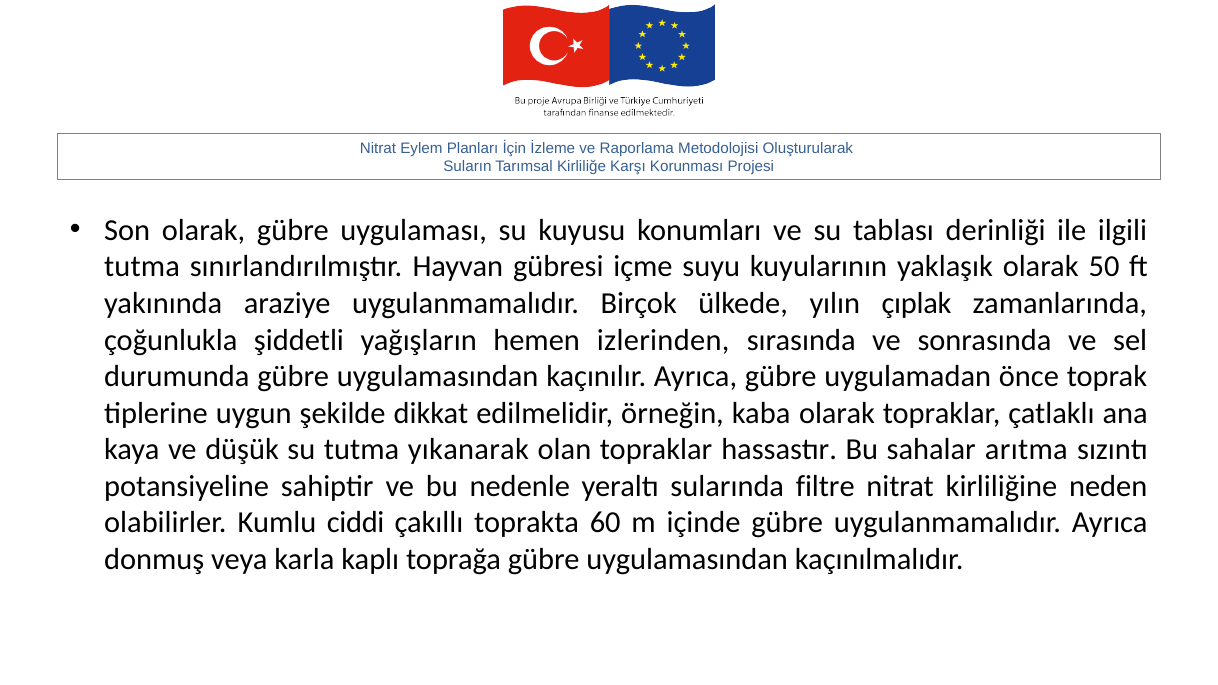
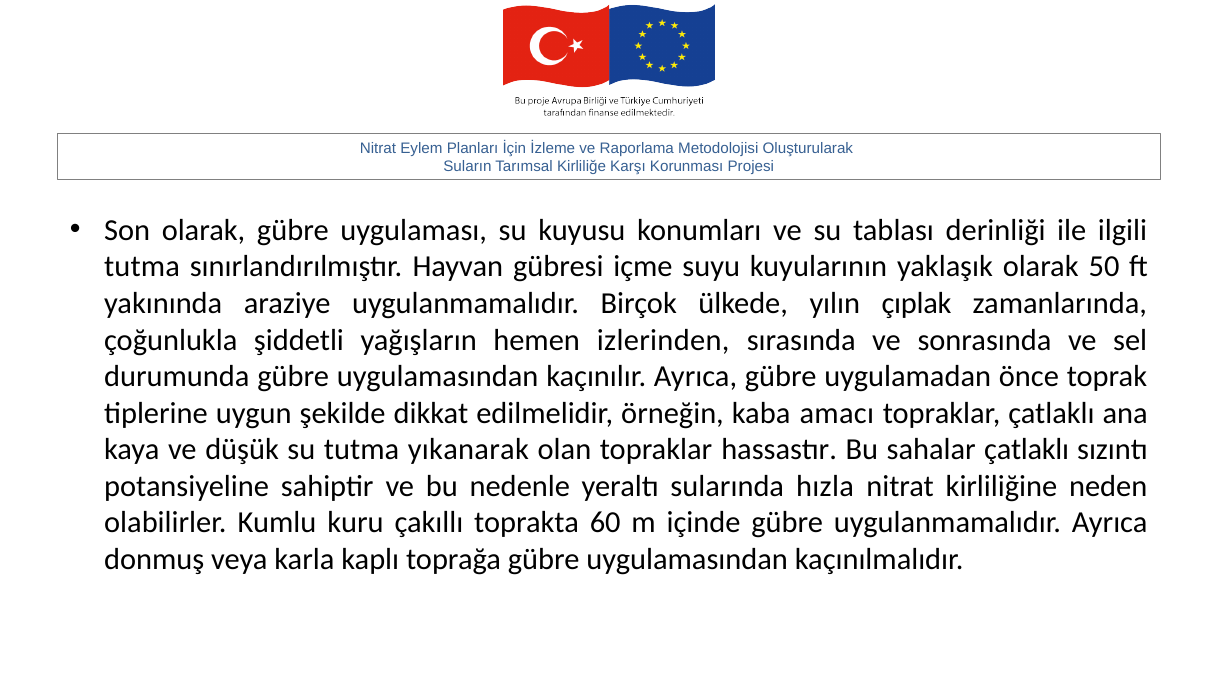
kaba olarak: olarak -> amacı (837, 413)
sahalar arıtma: arıtma -> çatlaklı (1027, 450)
filtre: filtre -> hızla (825, 486)
ciddi: ciddi -> kuru (356, 523)
